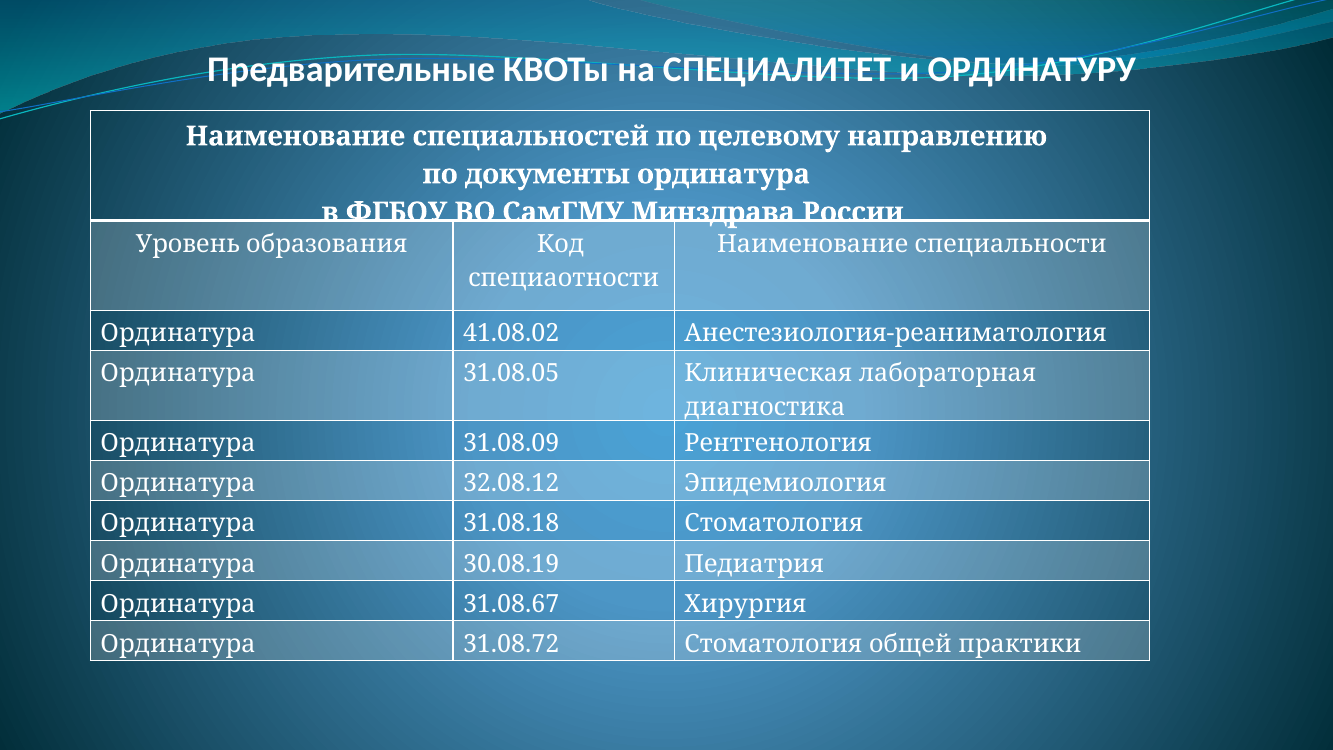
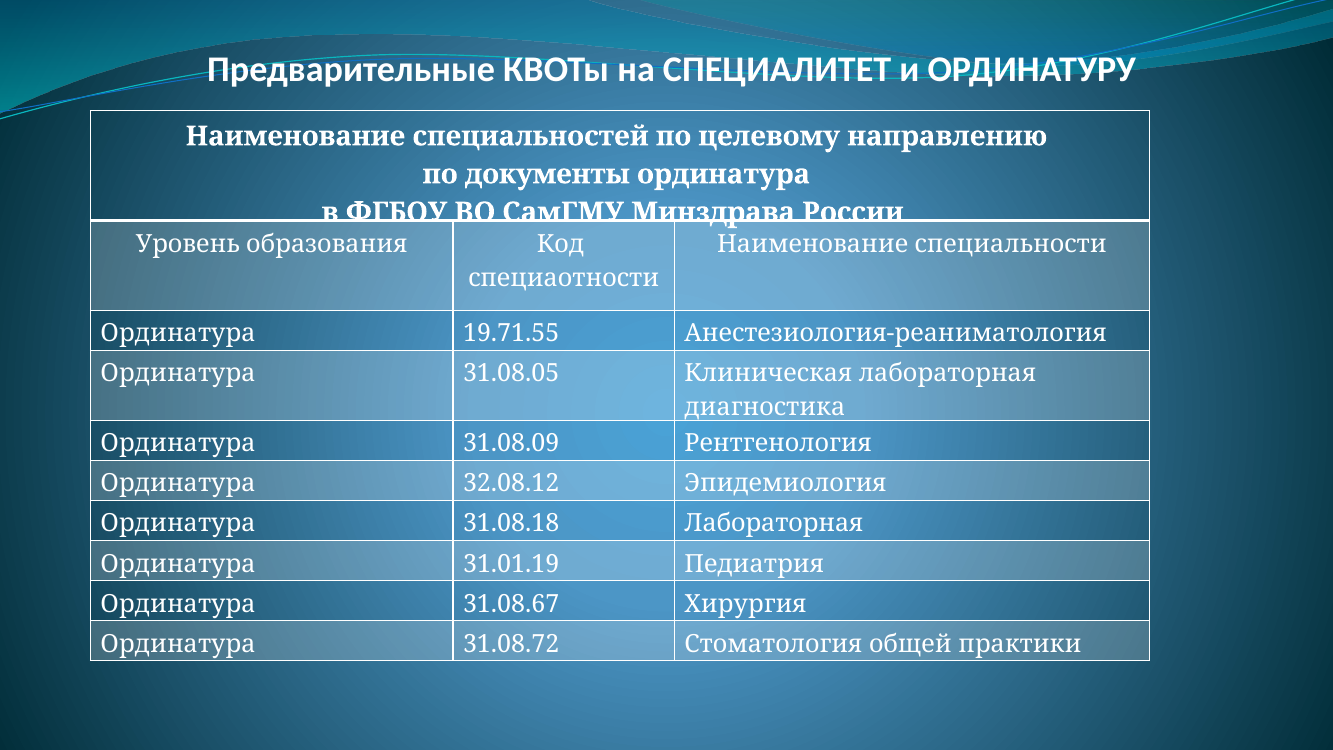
41.08.02: 41.08.02 -> 19.71.55 (511, 333)
31.08.18 Стоматология: Стоматология -> Лабораторная (774, 524)
30.08.19: 30.08.19 -> 31.01.19 (511, 564)
